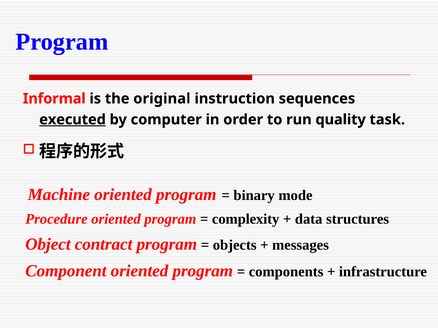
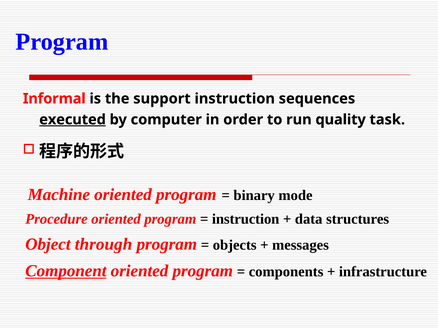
original: original -> support (162, 99)
complexity: complexity -> instruction (246, 219)
contract: contract -> through (104, 245)
Component underline: none -> present (66, 271)
